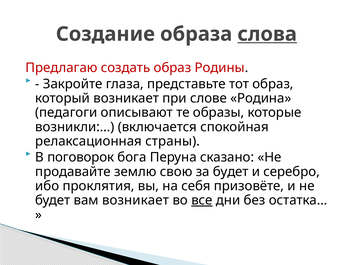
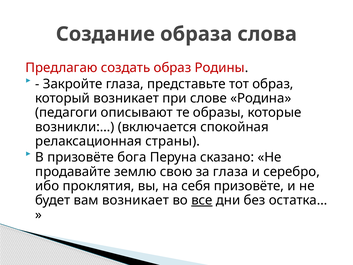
слова underline: present -> none (267, 34)
В поговорок: поговорок -> призовёте (81, 157)
за будет: будет -> глаза (231, 172)
